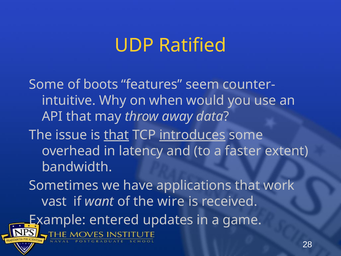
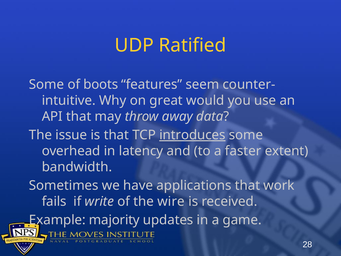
when: when -> great (166, 100)
that underline: present -> none (116, 135)
vast: vast -> fails (54, 201)
want: want -> write (99, 201)
entered: entered -> majority (114, 220)
